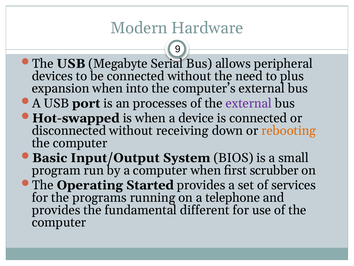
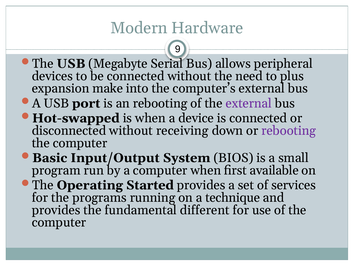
expansion when: when -> make (108, 88)
an processes: processes -> rebooting (160, 103)
rebooting colour: orange -> purple (289, 130)
scrubber: scrubber -> available (274, 170)
telephone: telephone -> technique (233, 197)
